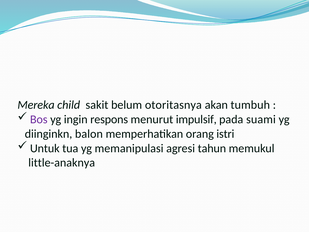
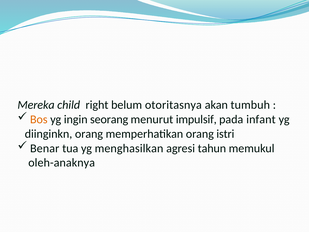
sakit: sakit -> right (97, 105)
Bos colour: purple -> orange (39, 119)
respons: respons -> seorang (109, 119)
suami: suami -> infant (261, 119)
diinginkn balon: balon -> orang (89, 134)
Untuk: Untuk -> Benar (45, 148)
memanipulasi: memanipulasi -> menghasilkan (129, 148)
little-anaknya: little-anaknya -> oleh-anaknya (62, 163)
